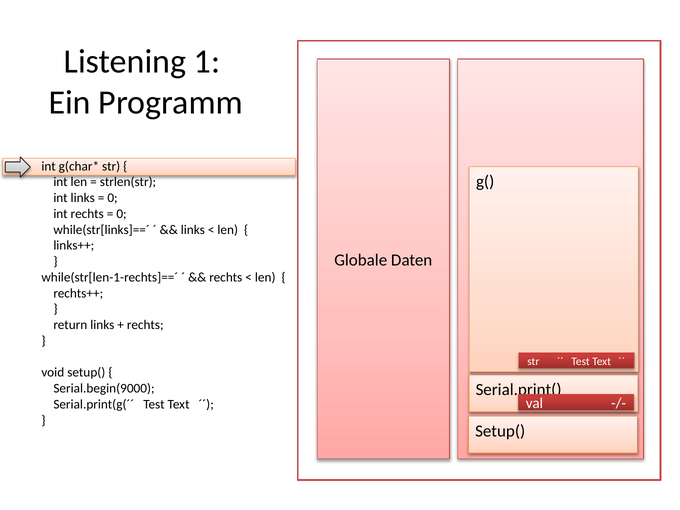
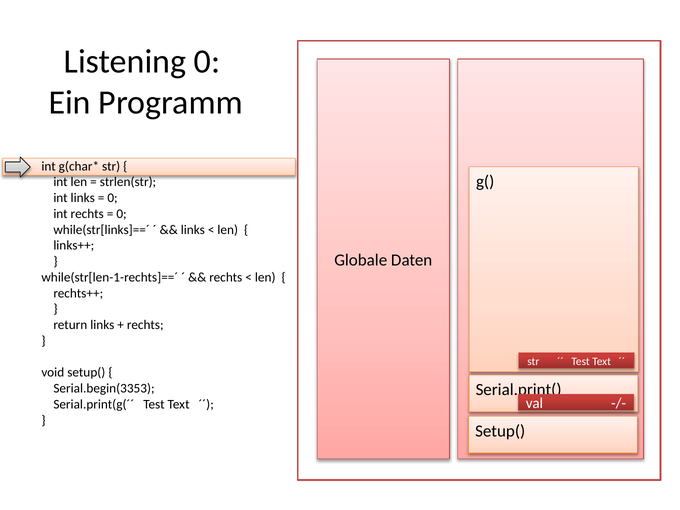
Listening 1: 1 -> 0 (207, 62)
Serial.begin(9000: Serial.begin(9000 -> Serial.begin(3353 (104, 388)
